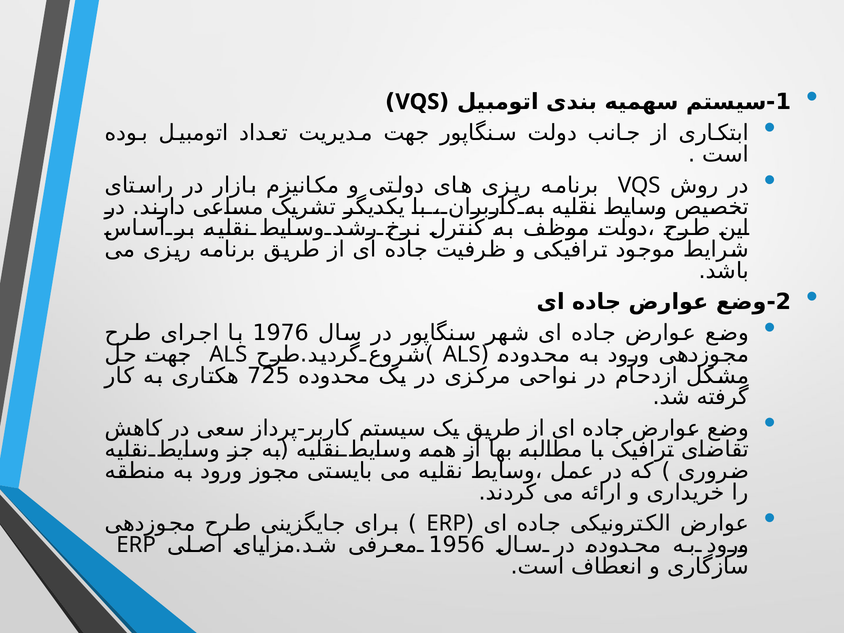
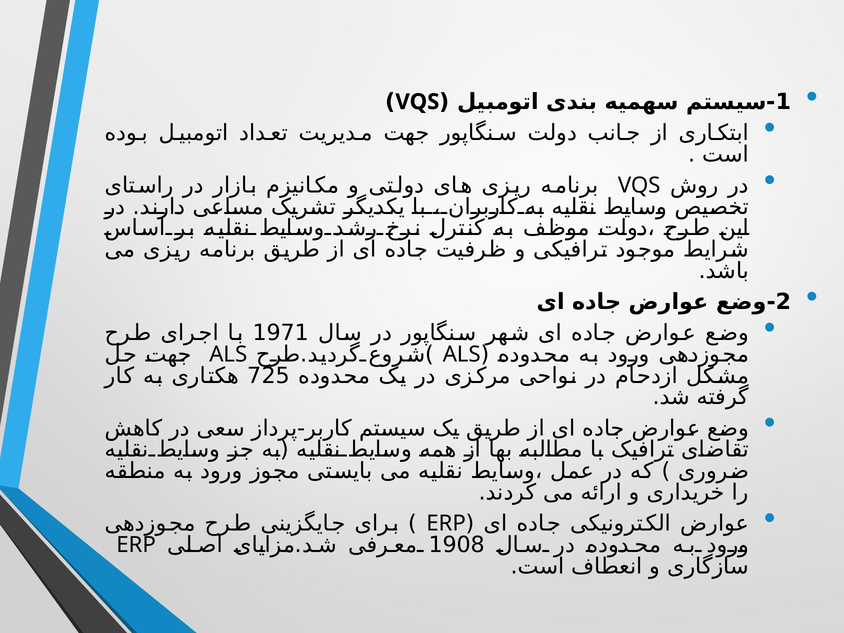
1976: 1976 -> 1971 (281, 333)
1956: 1956 -> 1908 (457, 545)
